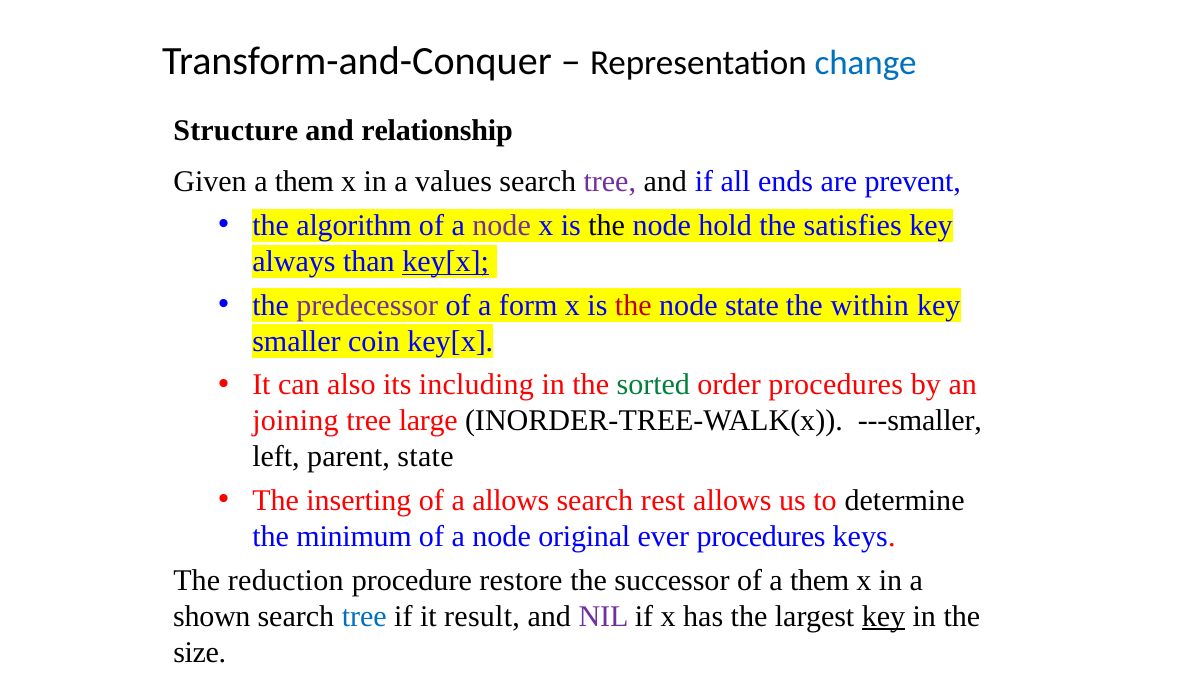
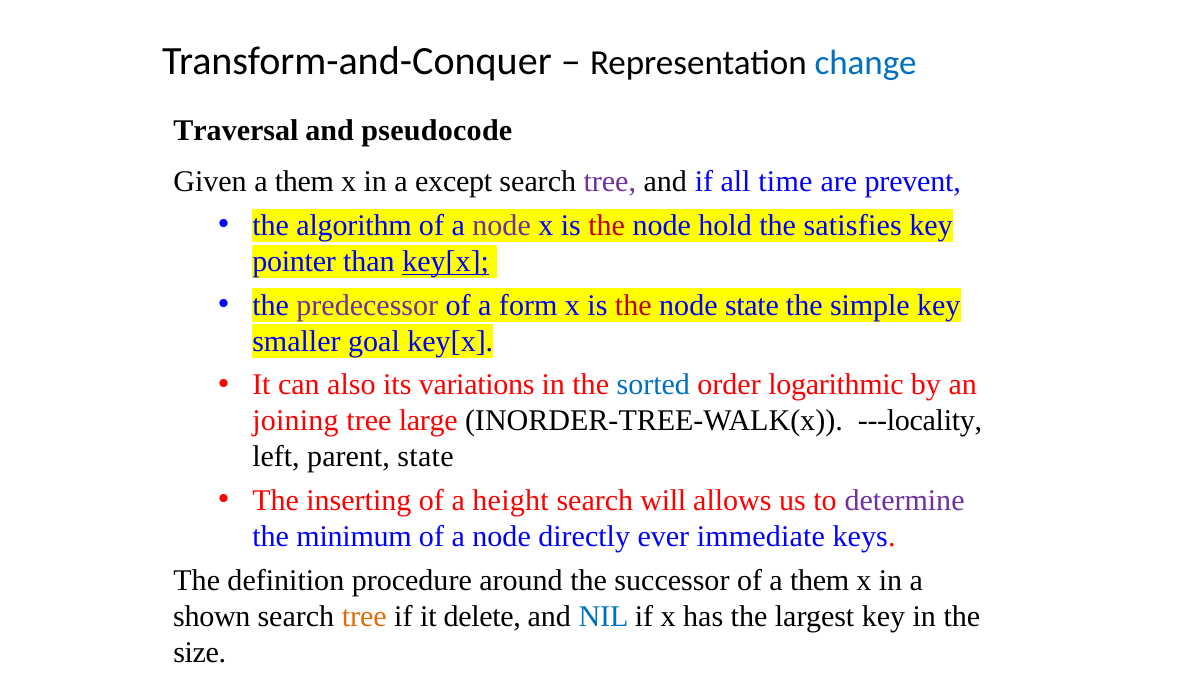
Structure: Structure -> Traversal (236, 131)
relationship: relationship -> pseudocode (437, 131)
values: values -> except (454, 182)
ends: ends -> time (785, 182)
the colour: black -> red (607, 226)
always: always -> pointer (294, 262)
within: within -> simple (870, 305)
coin: coin -> goal (374, 341)
including: including -> variations (477, 385)
sorted colour: green -> blue (653, 385)
order procedures: procedures -> logarithmic (836, 385)
---smaller: ---smaller -> ---locality (920, 421)
a allows: allows -> height (511, 501)
rest: rest -> will (663, 501)
determine colour: black -> purple (905, 501)
original: original -> directly (584, 537)
ever procedures: procedures -> immediate (761, 537)
reduction: reduction -> definition (286, 580)
restore: restore -> around (521, 580)
tree colour: blue -> orange (364, 616)
result: result -> delete (482, 616)
NIL colour: purple -> blue (604, 616)
key underline: present -> none (884, 616)
